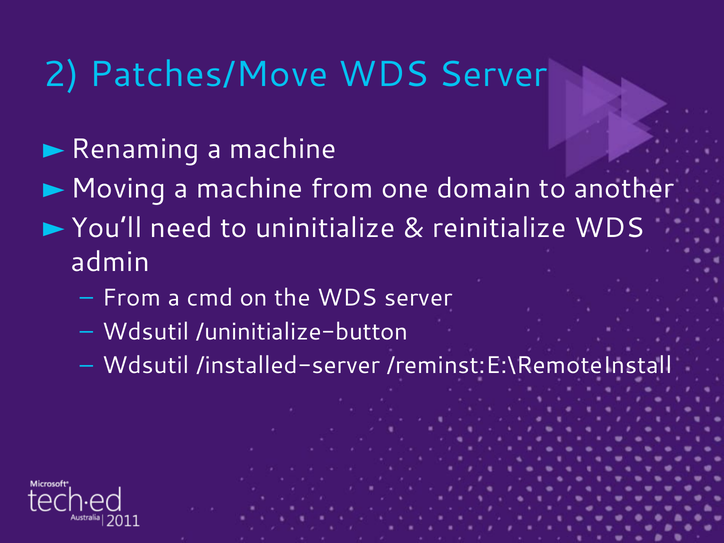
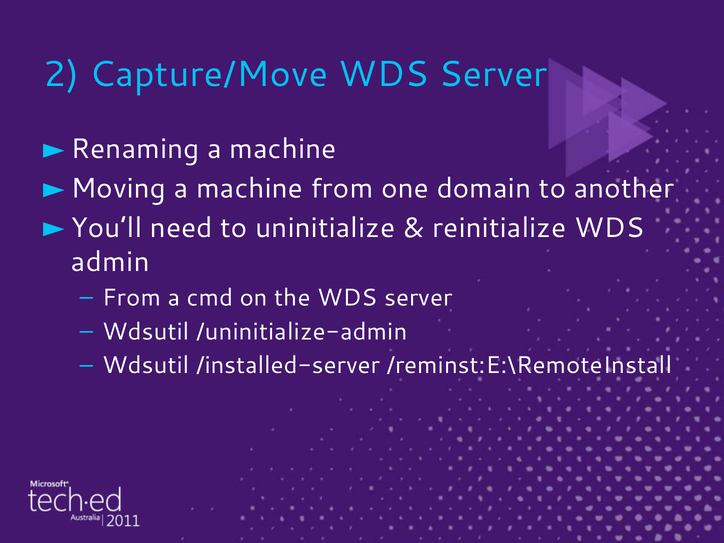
Patches/Move: Patches/Move -> Capture/Move (209, 74)
/uninitialize-button: /uninitialize-button -> /uninitialize-admin (302, 332)
